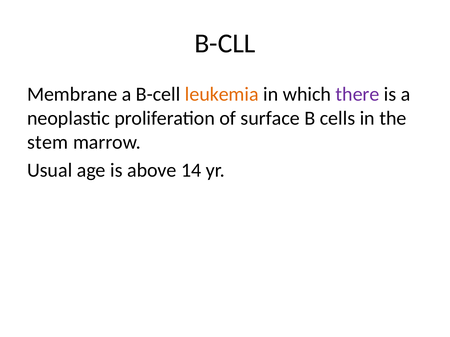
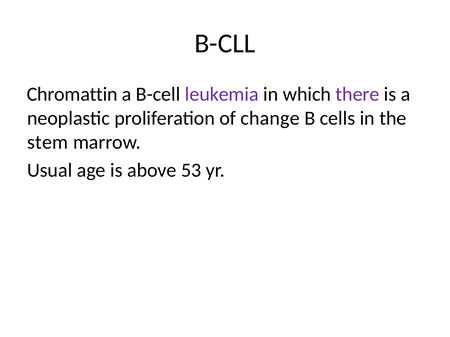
Membrane: Membrane -> Chromattin (72, 94)
leukemia colour: orange -> purple (222, 94)
surface: surface -> change (270, 118)
14: 14 -> 53 (191, 170)
